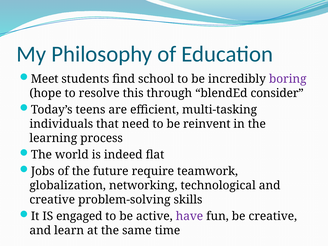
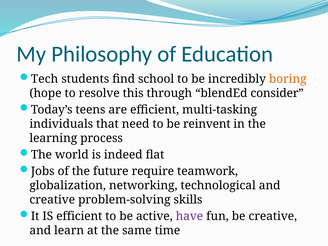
Meet: Meet -> Tech (45, 79)
boring colour: purple -> orange (288, 79)
IS engaged: engaged -> efficient (79, 216)
